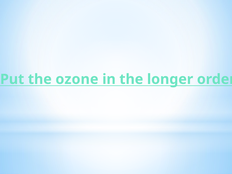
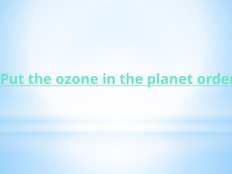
longer: longer -> planet (170, 79)
